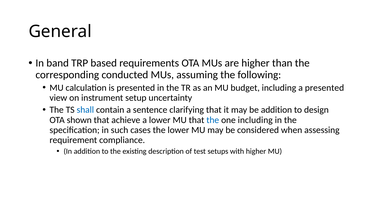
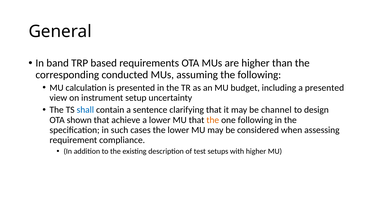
be addition: addition -> channel (276, 110)
the colour: blue -> orange (213, 120)
one including: including -> following (255, 120)
